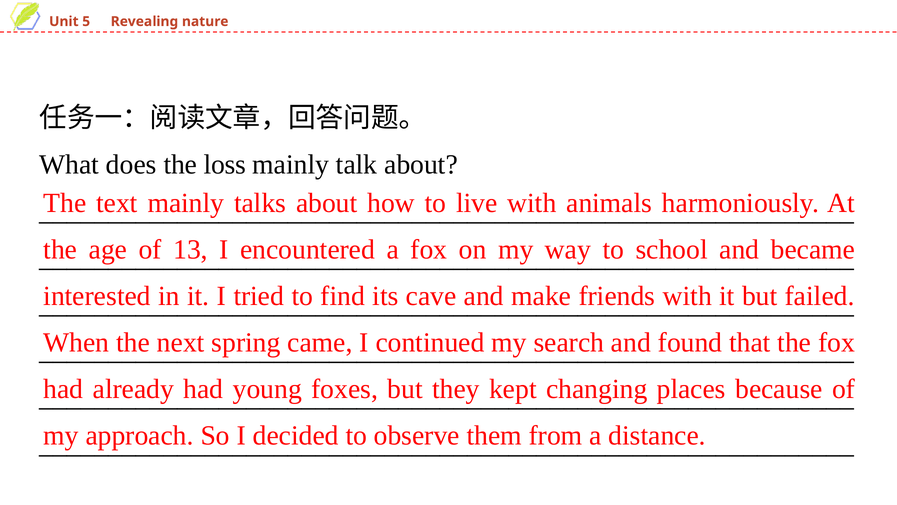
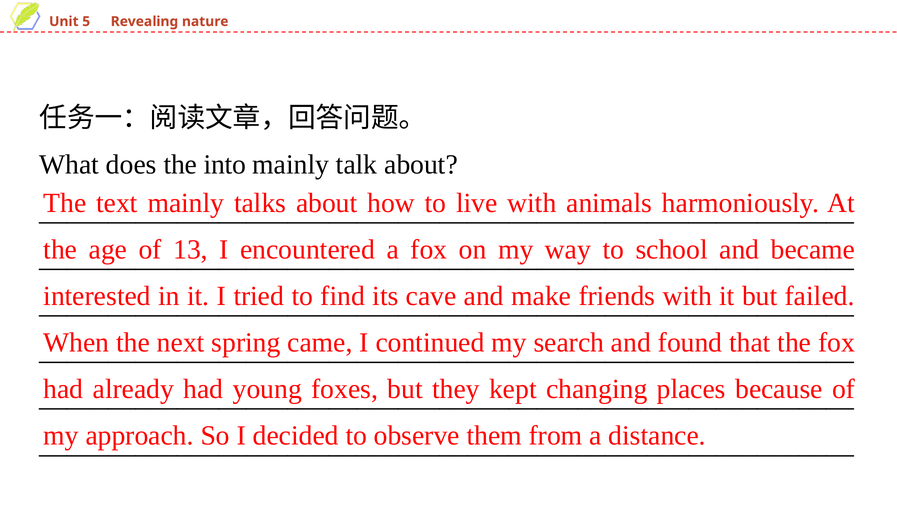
loss: loss -> into (225, 164)
